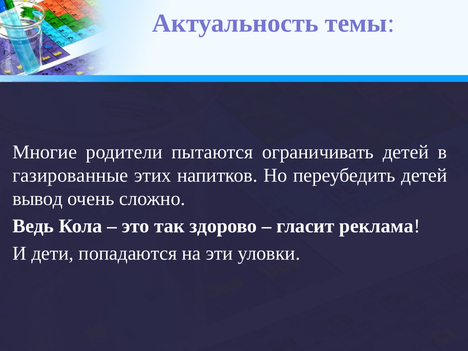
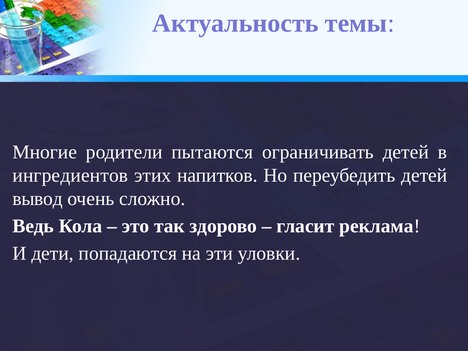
газированные: газированные -> ингредиентов (70, 175)
